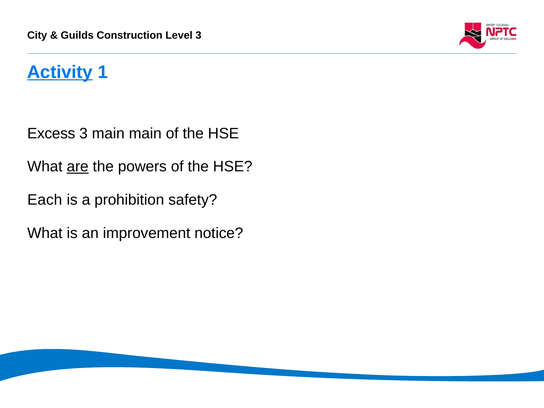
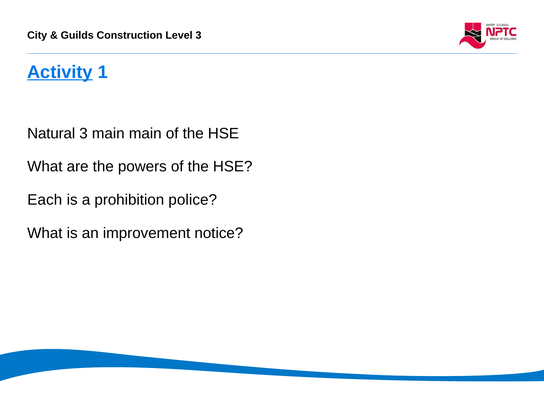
Excess: Excess -> Natural (51, 133)
are underline: present -> none (78, 167)
safety: safety -> police (193, 200)
